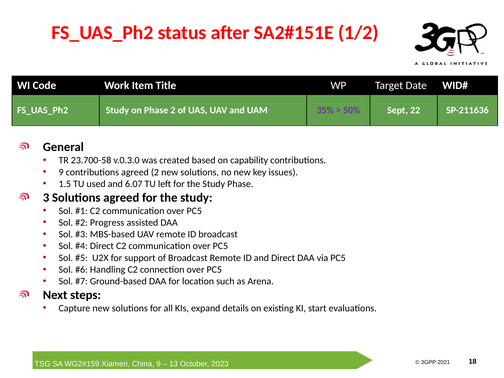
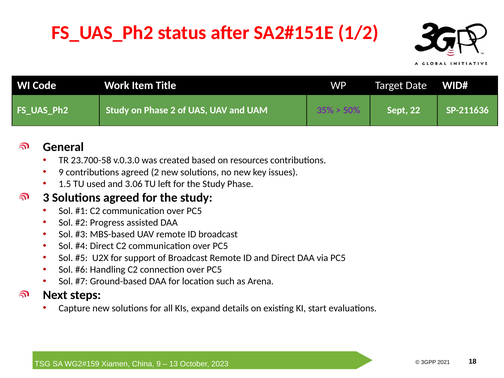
capability: capability -> resources (249, 160)
6.07: 6.07 -> 3.06 (134, 184)
